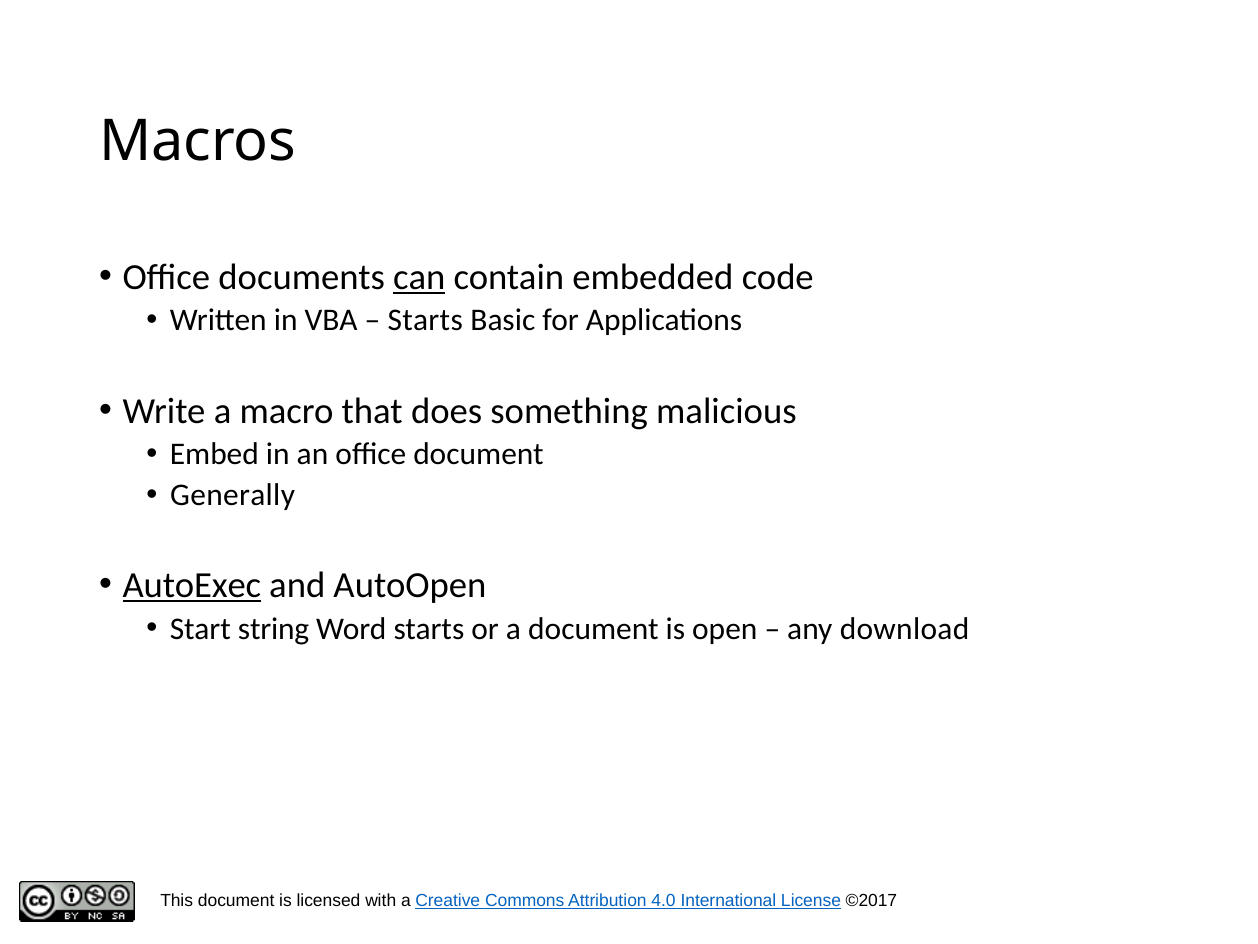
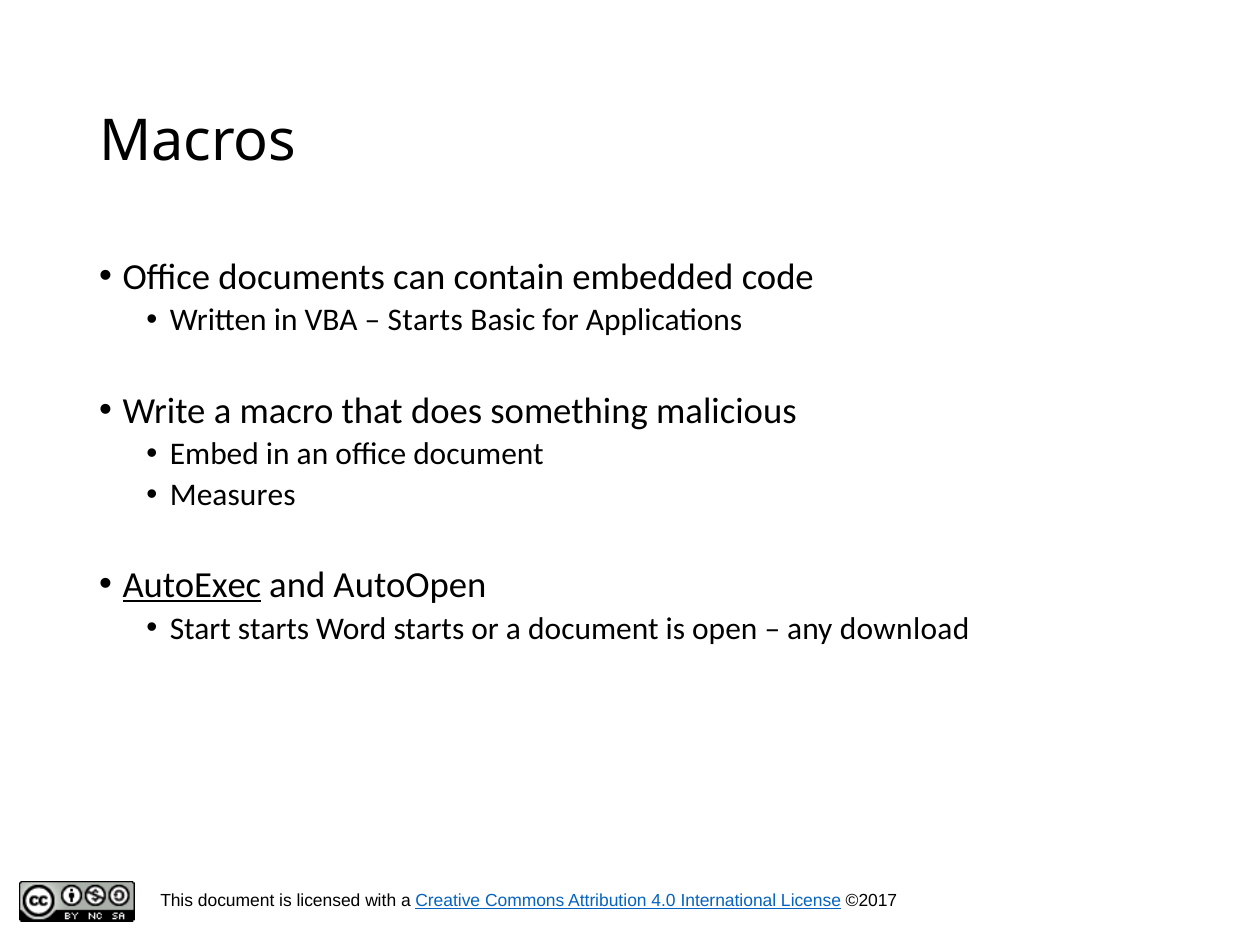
can underline: present -> none (419, 277)
Generally: Generally -> Measures (233, 495)
Start string: string -> starts (274, 628)
